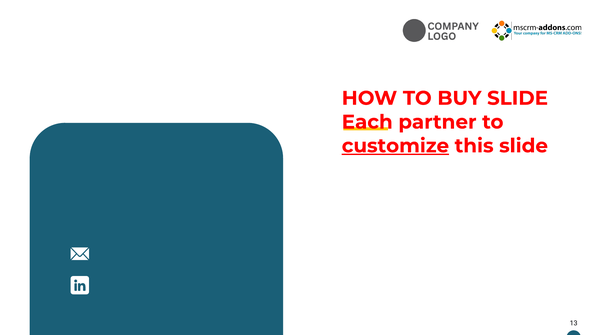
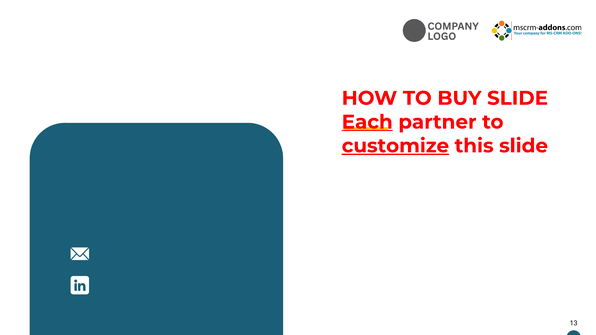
Each underline: none -> present (367, 122)
